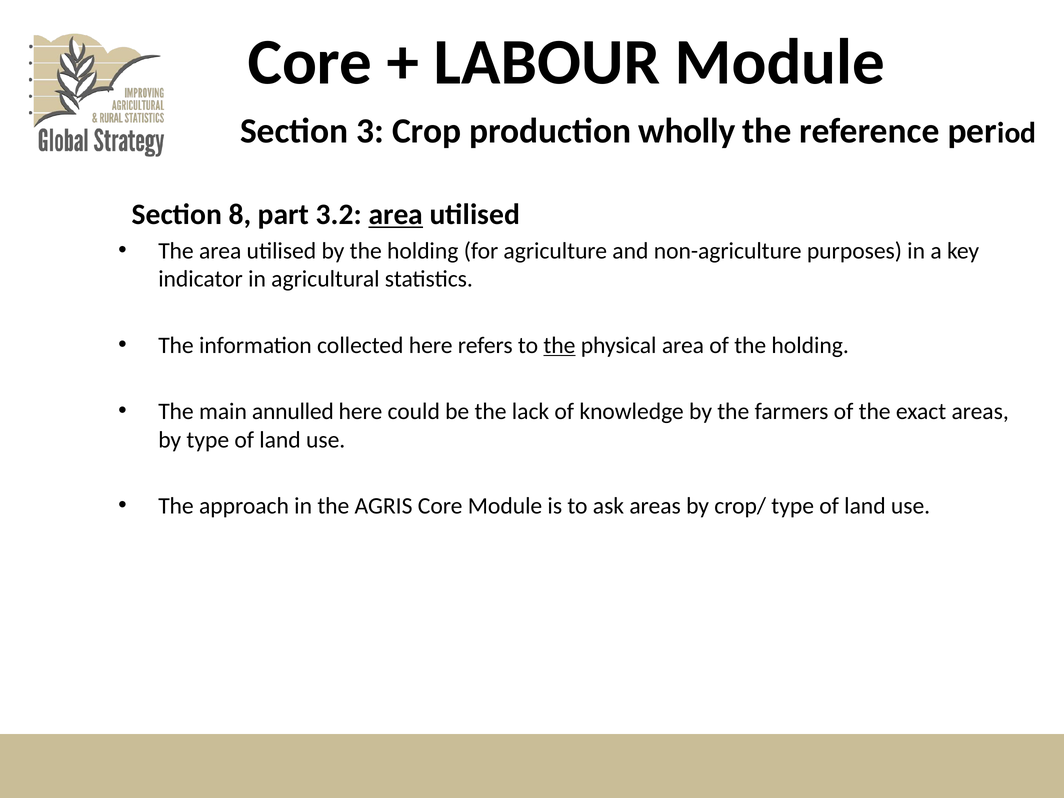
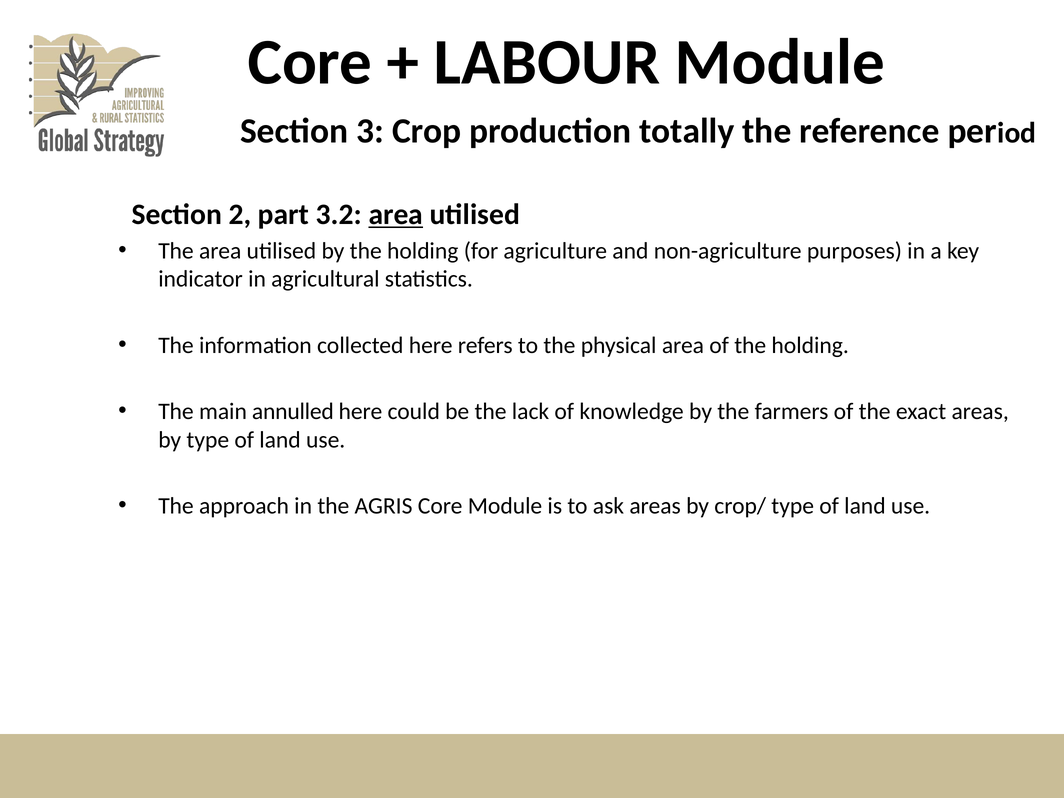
wholly: wholly -> totally (687, 131)
8: 8 -> 2 (240, 215)
the underline: present -> none (559, 345)
